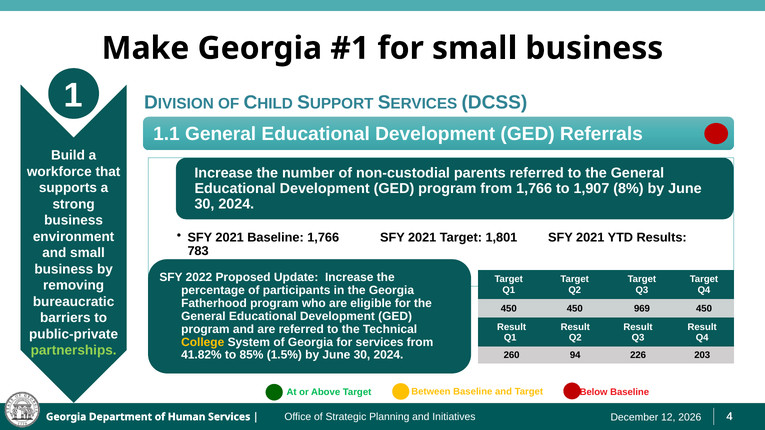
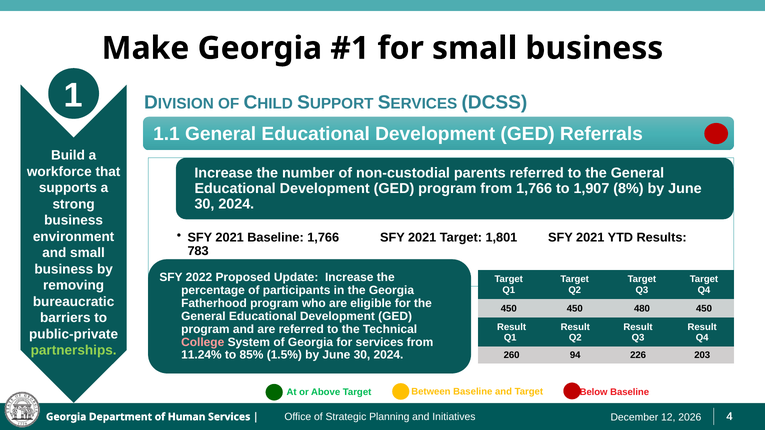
969: 969 -> 480 (642, 309)
College colour: yellow -> pink (203, 342)
41.82%: 41.82% -> 11.24% (201, 355)
